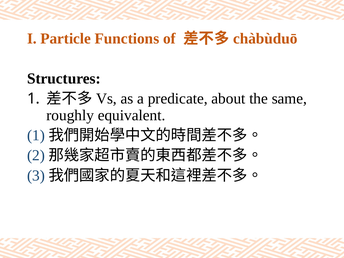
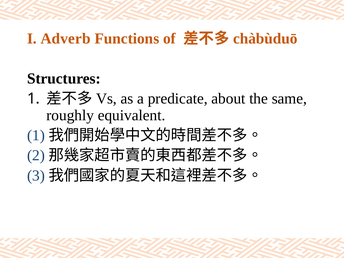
Particle: Particle -> Adverb (66, 39)
